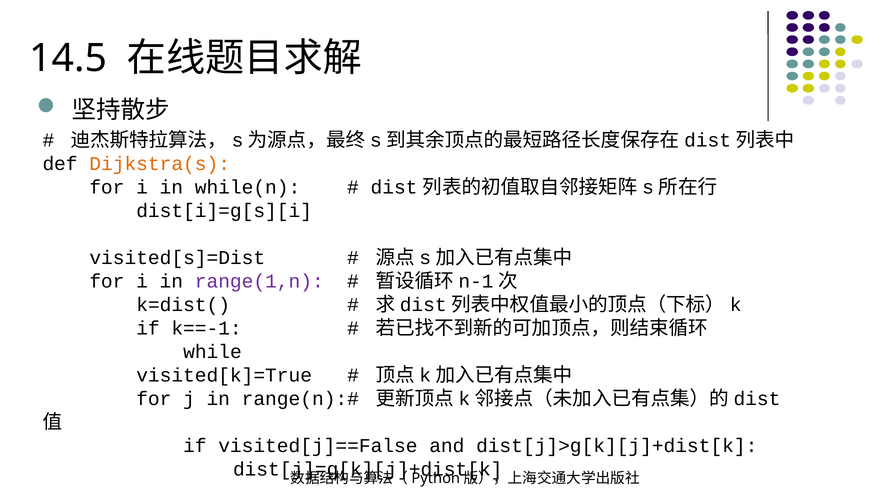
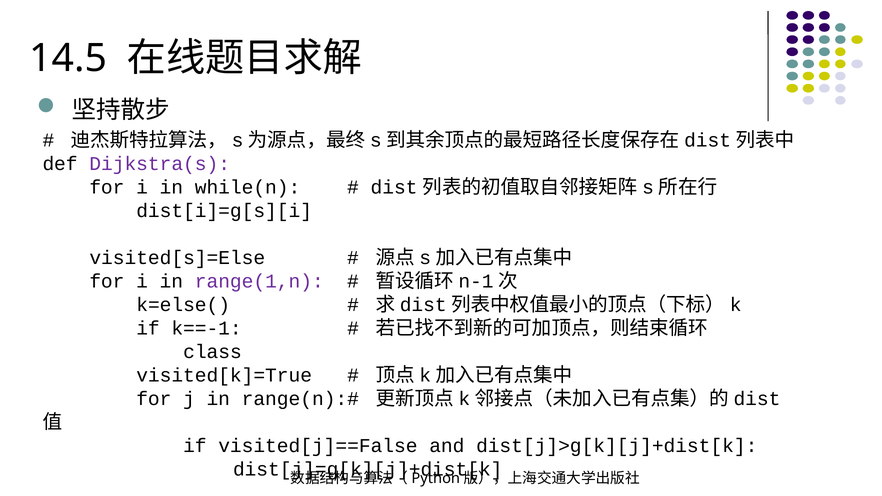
Dijkstra(s colour: orange -> purple (160, 164)
visited[s]=Dist: visited[s]=Dist -> visited[s]=Else (177, 258)
k=dist(: k=dist( -> k=else( (183, 305)
while: while -> class (212, 352)
